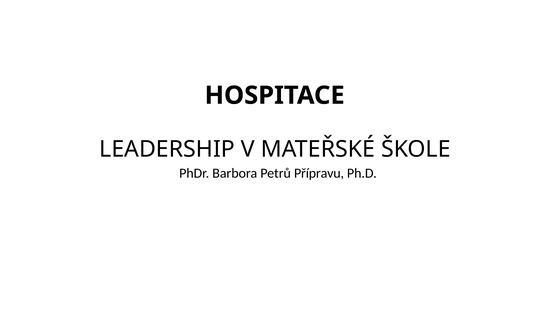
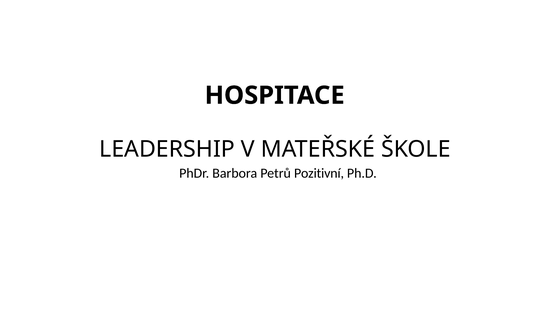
Přípravu: Přípravu -> Pozitivní (319, 174)
